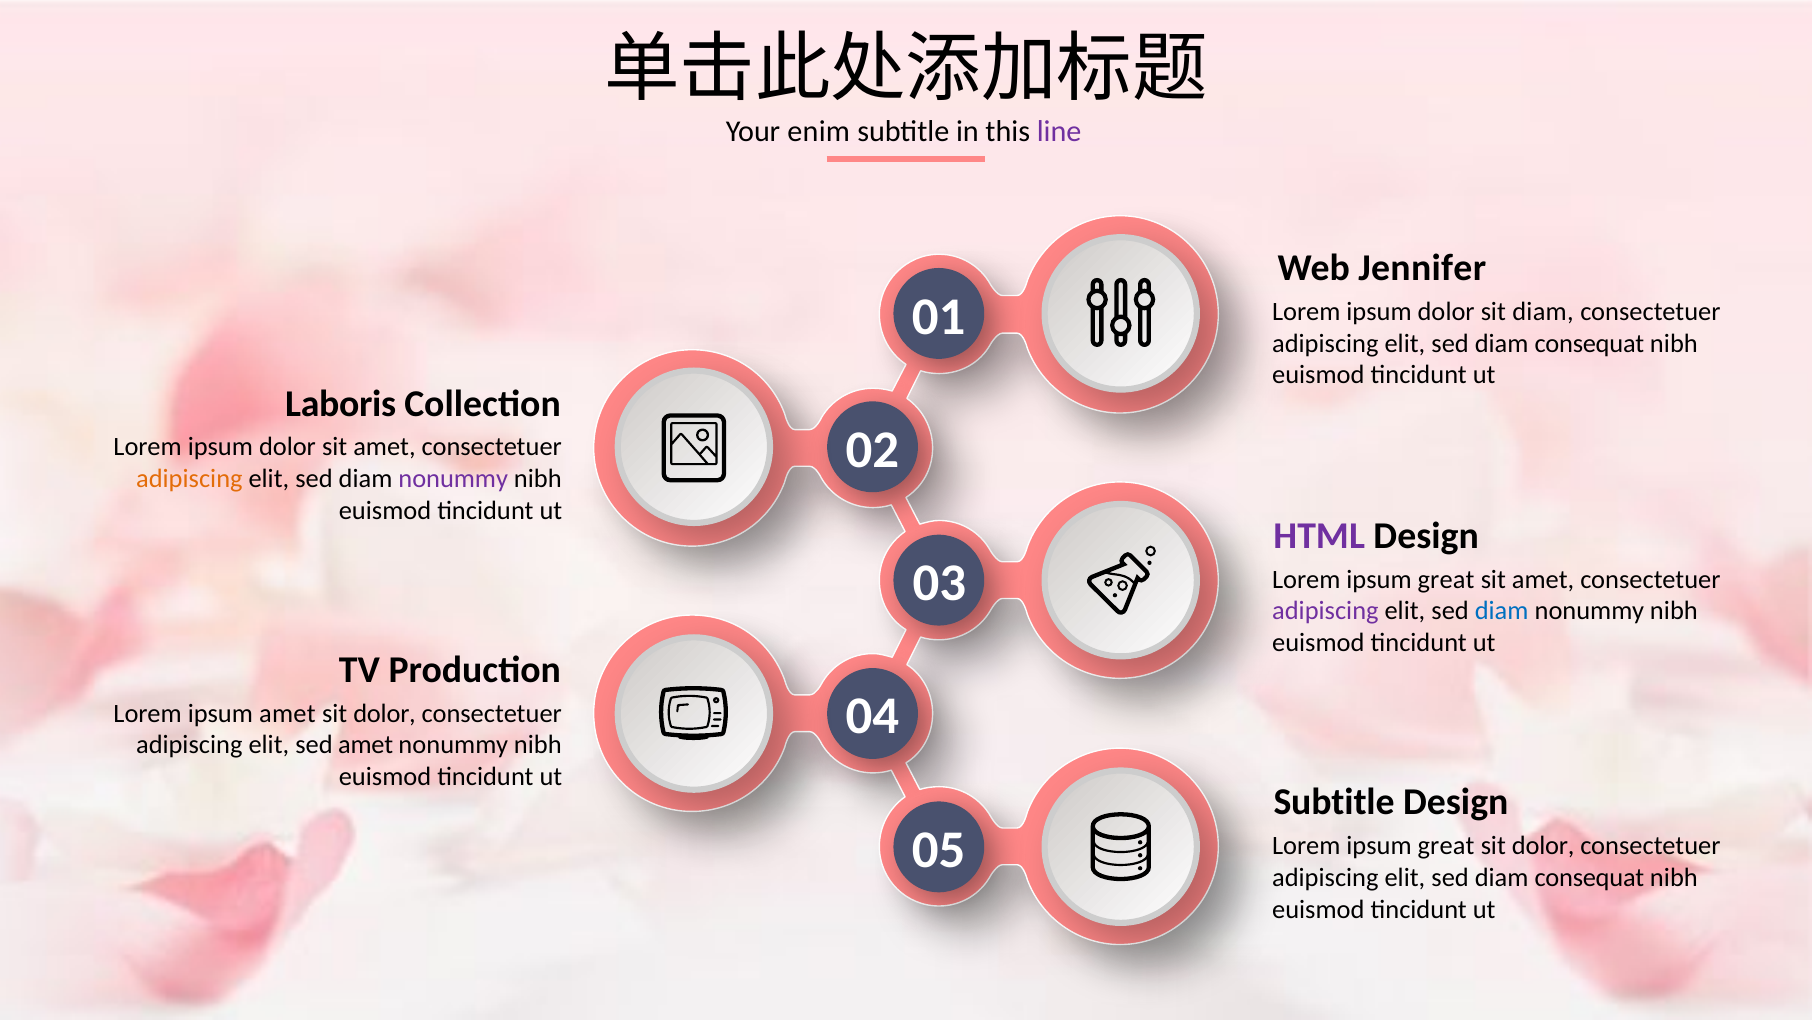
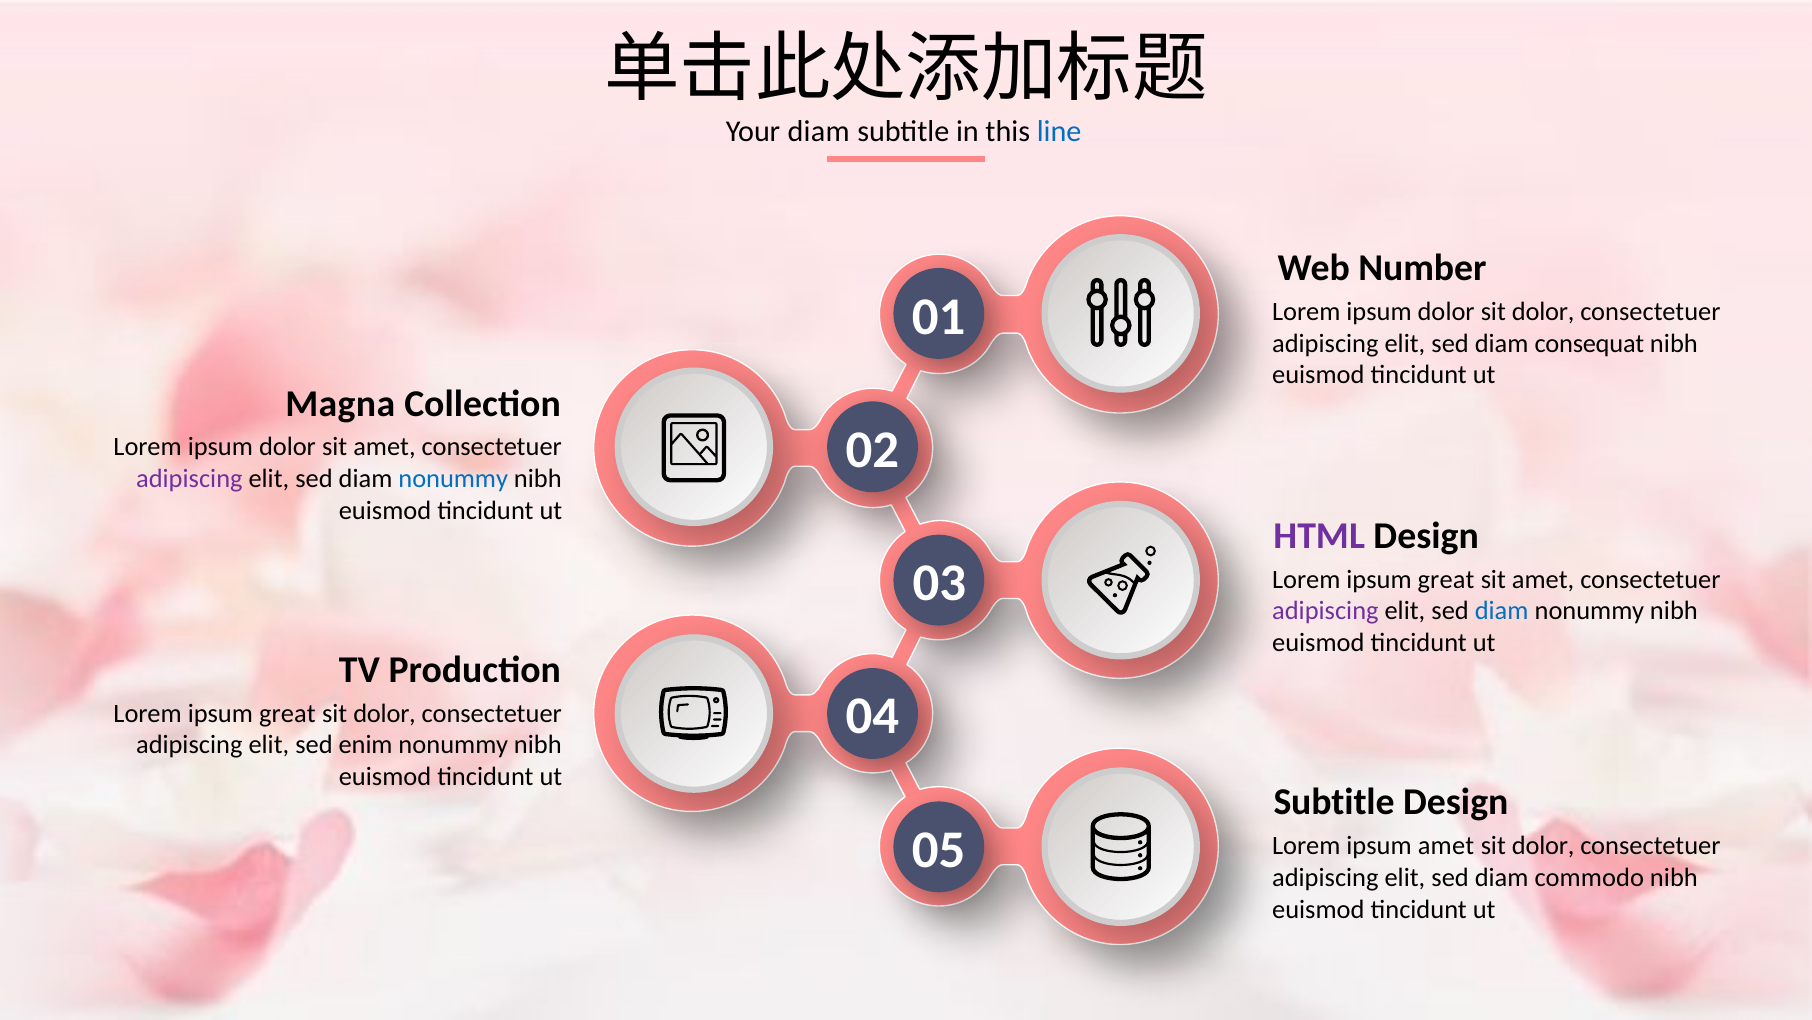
Your enim: enim -> diam (819, 131)
line colour: purple -> blue (1059, 131)
Jennifer: Jennifer -> Number (1422, 268)
dolor sit diam: diam -> dolor (1543, 311)
Laboris: Laboris -> Magna (340, 403)
adipiscing colour: orange -> purple (189, 478)
nonummy colour: purple -> blue (453, 478)
amet: amet -> great (287, 713)
sed amet: amet -> enim (366, 745)
great: great -> amet (1446, 845)
consequat: consequat -> commodo (1589, 877)
